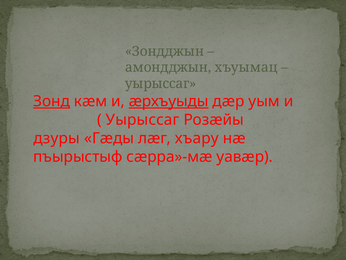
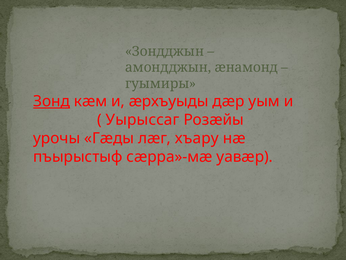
хъуымац: хъуымац -> ӕнамонд (246, 67)
уырыссаг: уырыссаг -> гуымиры (161, 84)
ӕрхъуыды underline: present -> none (169, 101)
дзуры: дзуры -> урочы (57, 138)
